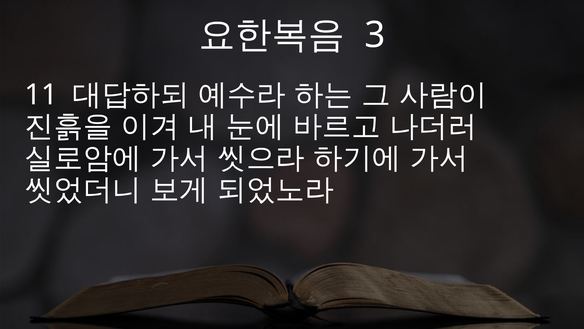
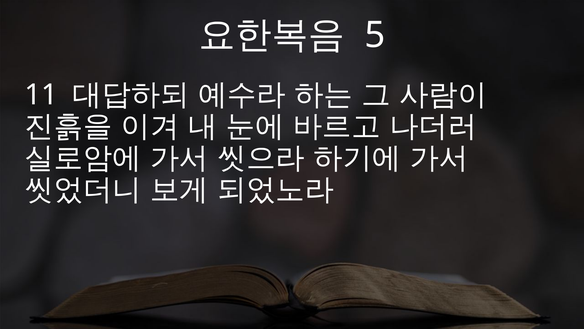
3: 3 -> 5 (375, 35)
